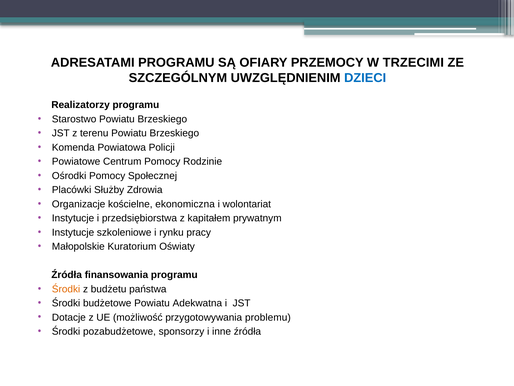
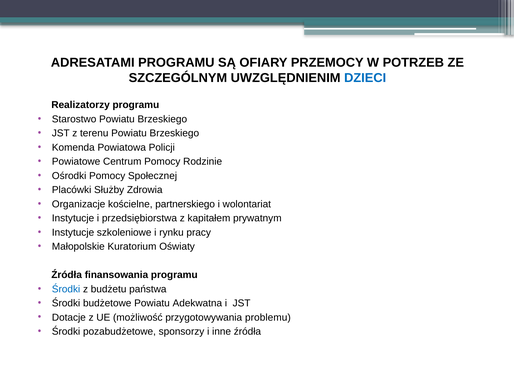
TRZECIMI: TRZECIMI -> POTRZEB (413, 62)
ekonomiczna: ekonomiczna -> partnerskiego (185, 204)
Środki colour: orange -> blue (66, 289)
